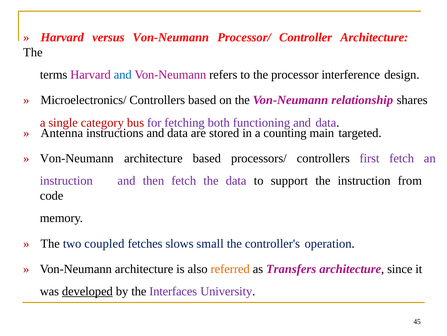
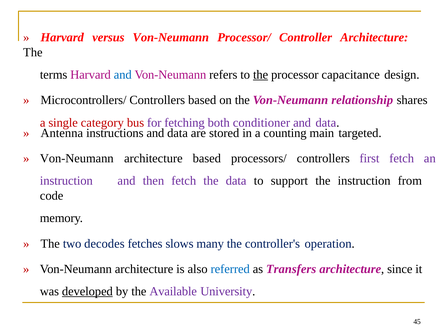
the underline: none -> present (261, 75)
interference: interference -> capacitance (351, 75)
Microelectronics/: Microelectronics/ -> Microcontrollers/ (84, 100)
functioning: functioning -> conditioner (261, 122)
coupled: coupled -> decodes (104, 243)
small: small -> many (210, 243)
referred colour: orange -> blue (230, 268)
Interfaces: Interfaces -> Available (173, 291)
